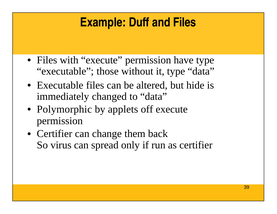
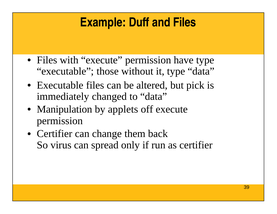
hide: hide -> pick (195, 85)
Polymorphic: Polymorphic -> Manipulation (64, 109)
